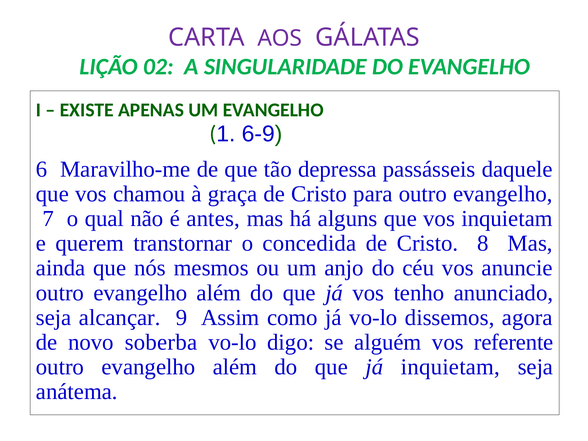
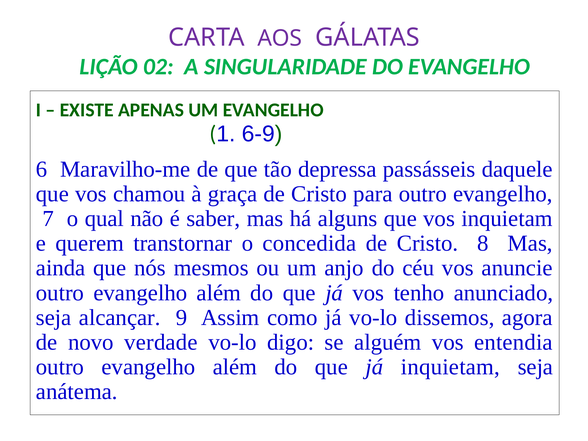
antes: antes -> saber (213, 219)
soberba: soberba -> verdade (161, 342)
referente: referente -> entendia (513, 342)
